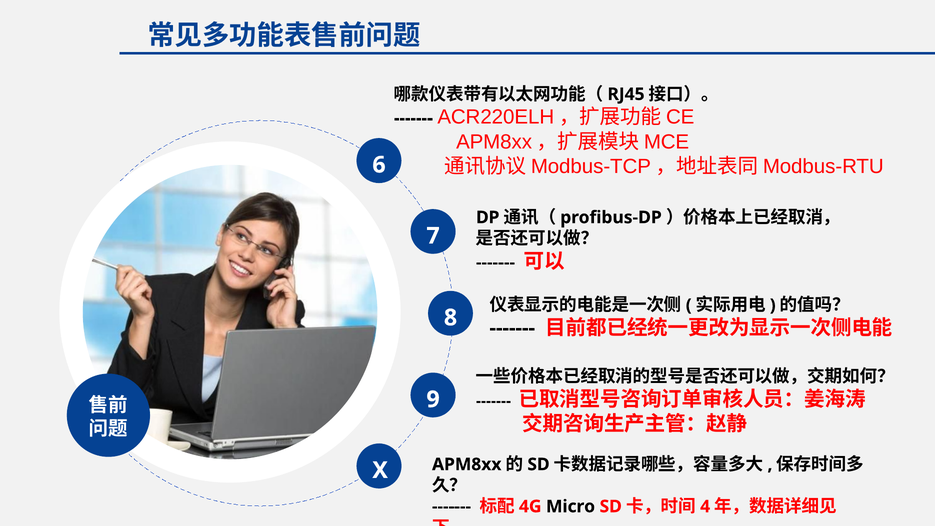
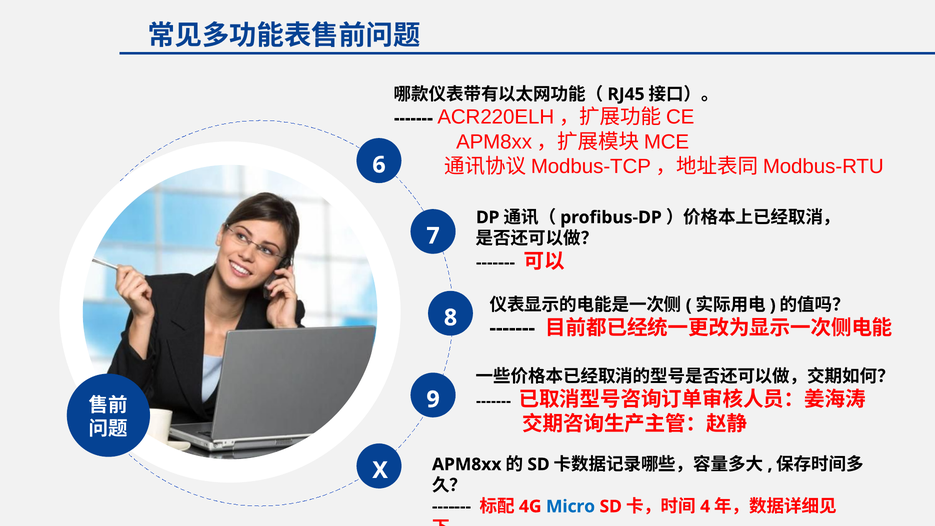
Micro colour: black -> blue (571, 506)
